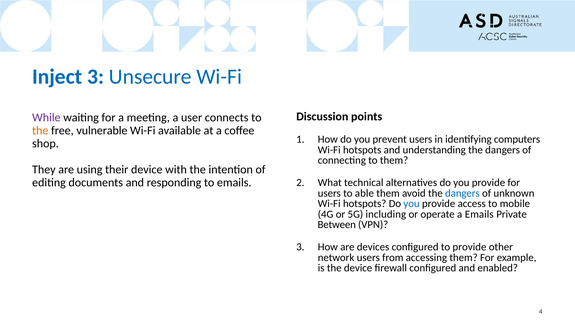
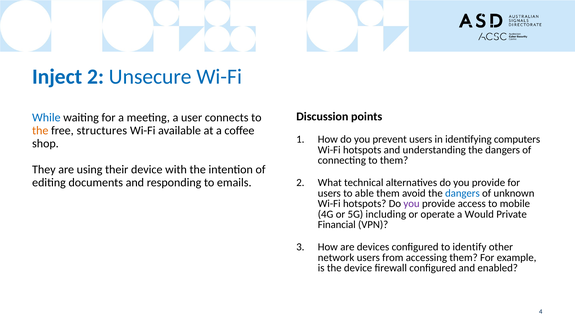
Inject 3: 3 -> 2 (96, 77)
While colour: purple -> blue (46, 117)
vulnerable: vulnerable -> structures (102, 130)
you colour: blue -> purple (412, 203)
a Emails: Emails -> Would (479, 214)
Between: Between -> Financial (337, 224)
to provide: provide -> identify (469, 247)
